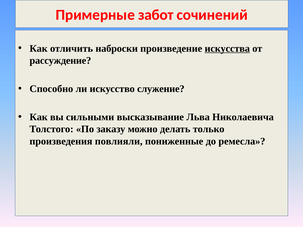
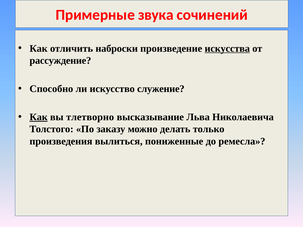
забот: забот -> звука (156, 15)
Как underline: none -> present (39, 117)
сильными: сильными -> тлетворно (90, 117)
повлияли: повлияли -> вылиться (119, 141)
